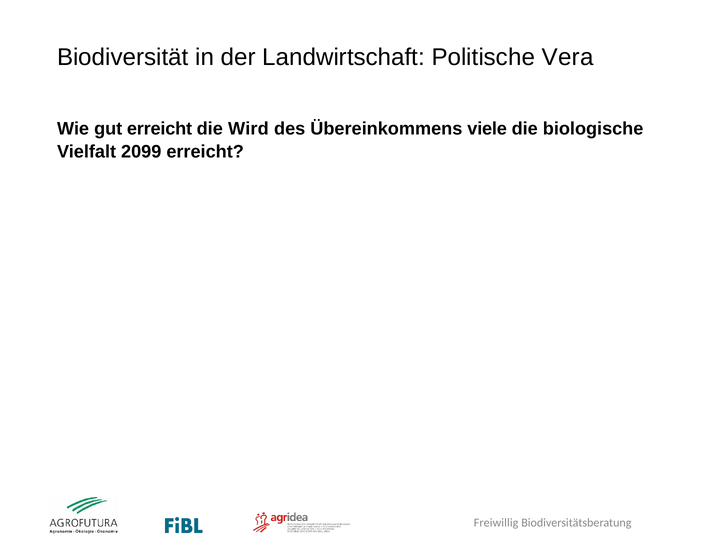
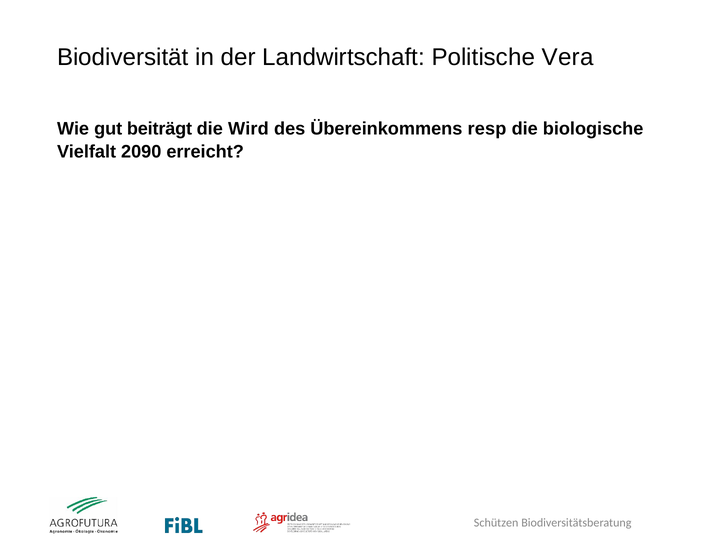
gut erreicht: erreicht -> beiträgt (160, 129)
viele: viele -> resp (487, 129)
2099: 2099 -> 2090 (141, 152)
Freiwillig: Freiwillig -> Schützen (496, 522)
